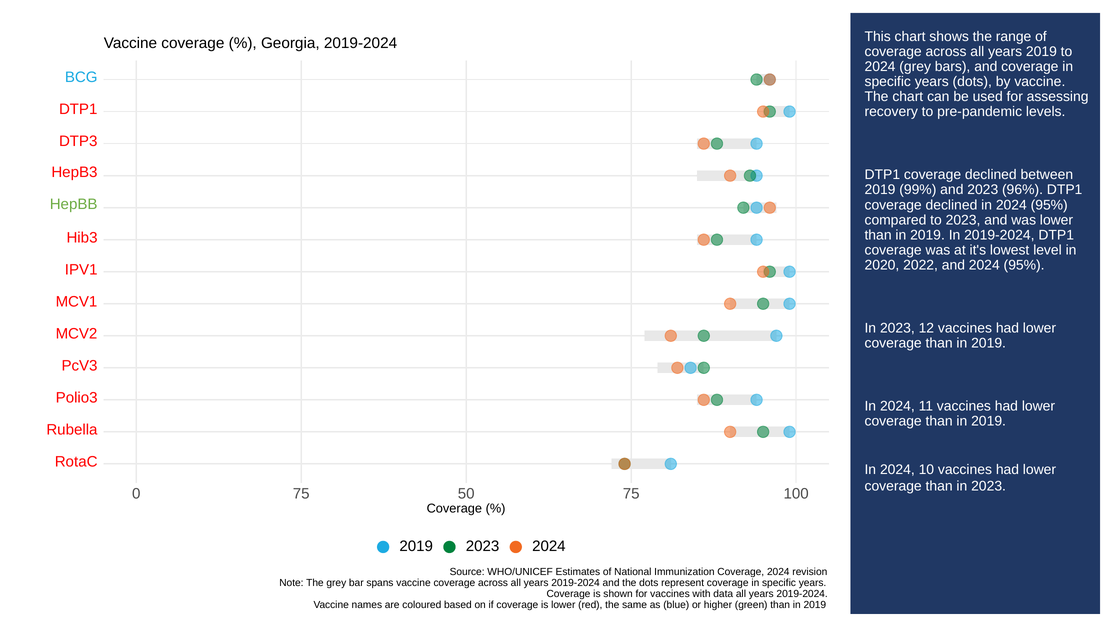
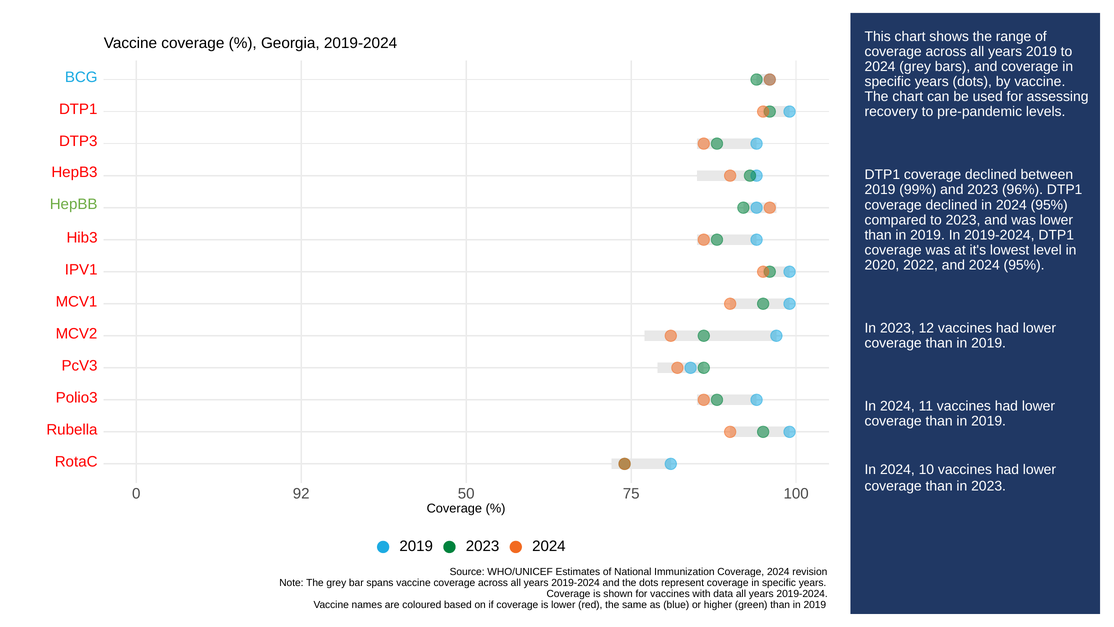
0 75: 75 -> 92 (301, 493)
